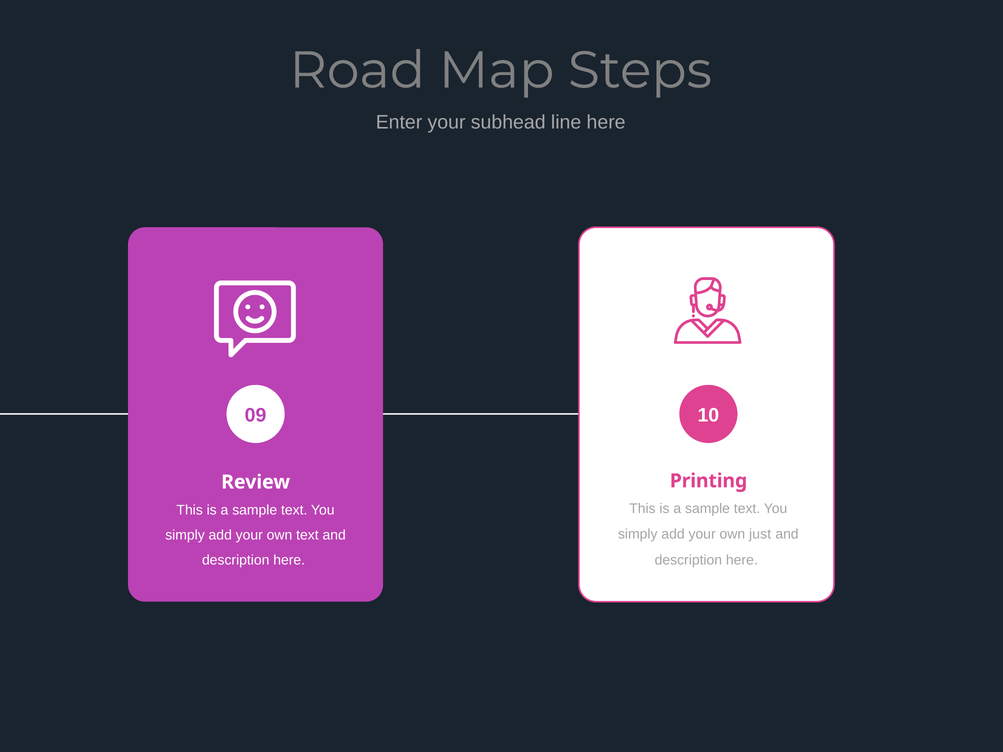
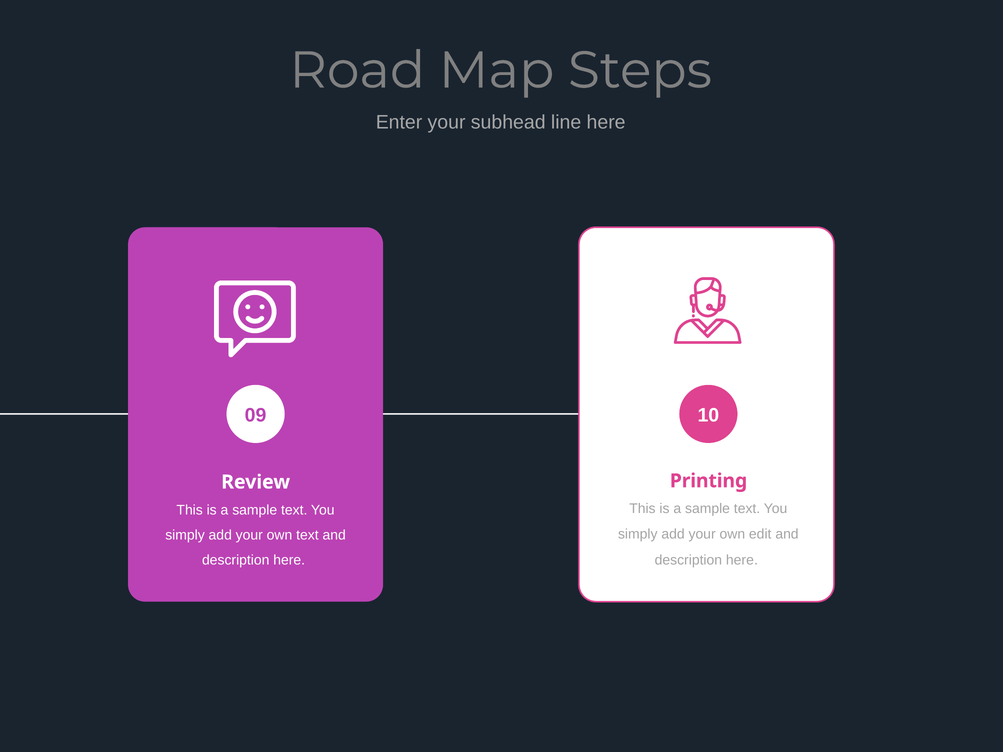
just: just -> edit (760, 534)
